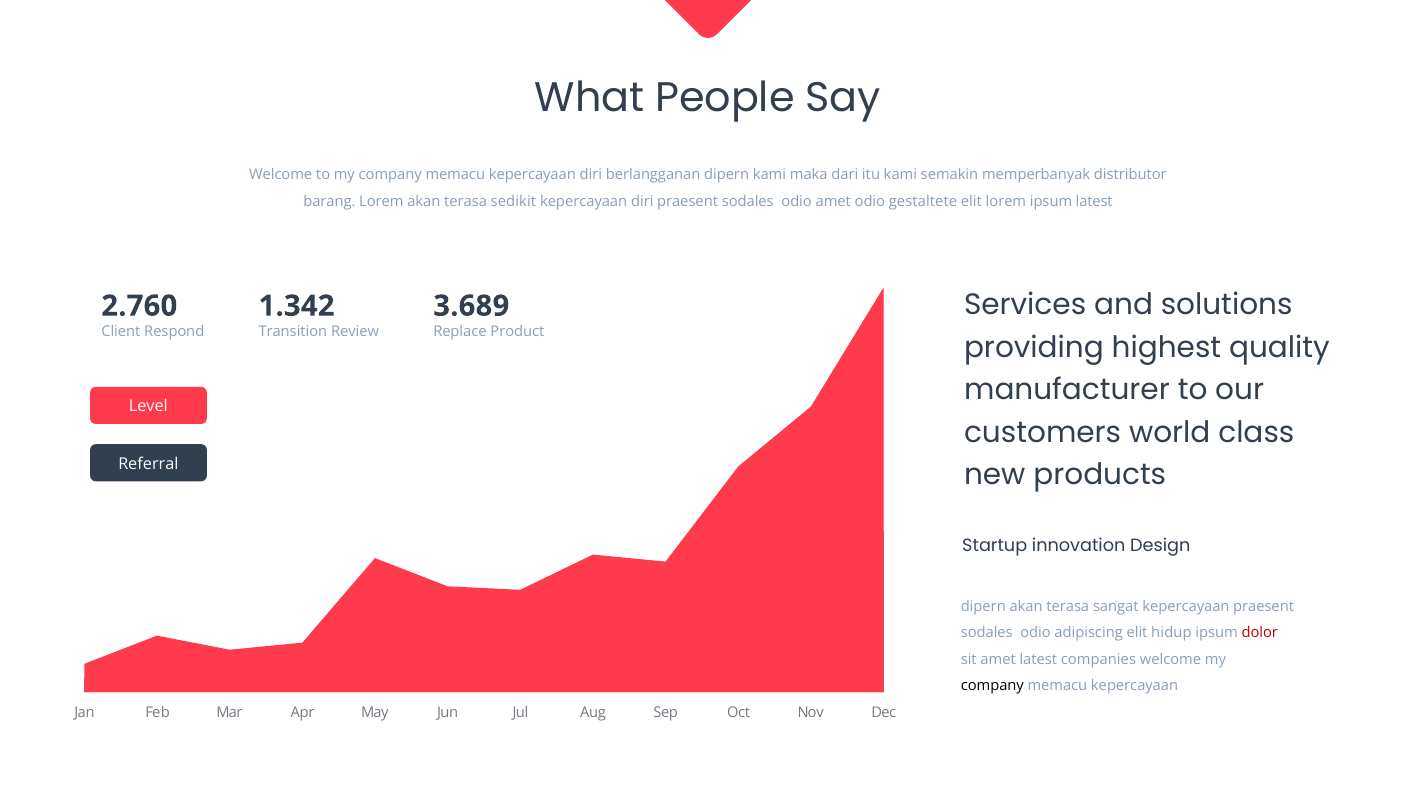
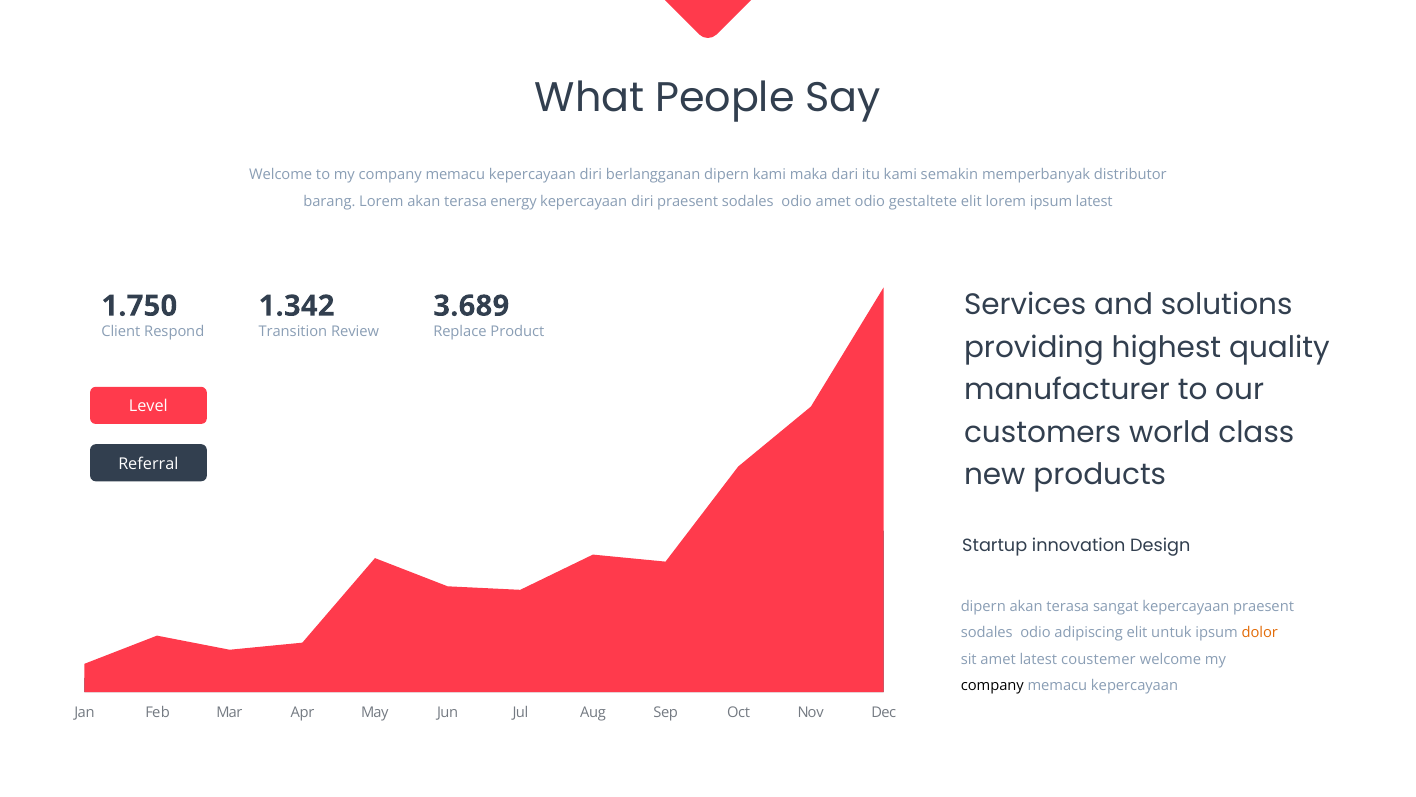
sedikit: sedikit -> energy (514, 202)
2.760: 2.760 -> 1.750 (139, 306)
hidup: hidup -> untuk (1171, 632)
dolor colour: red -> orange (1260, 632)
companies: companies -> coustemer (1098, 659)
